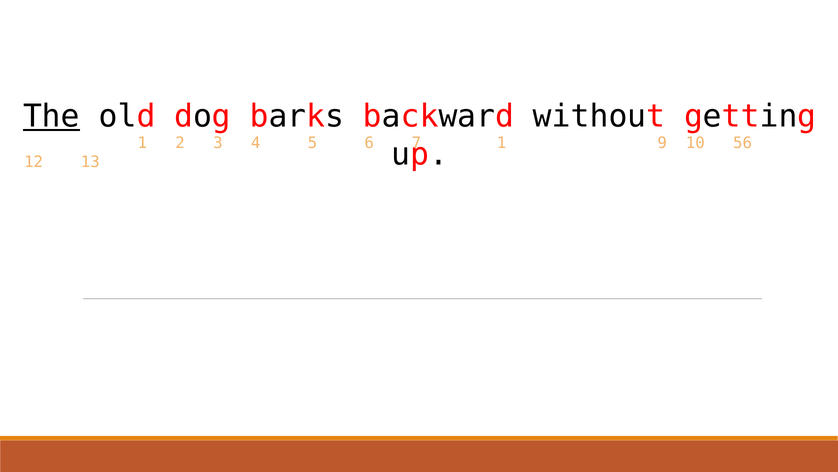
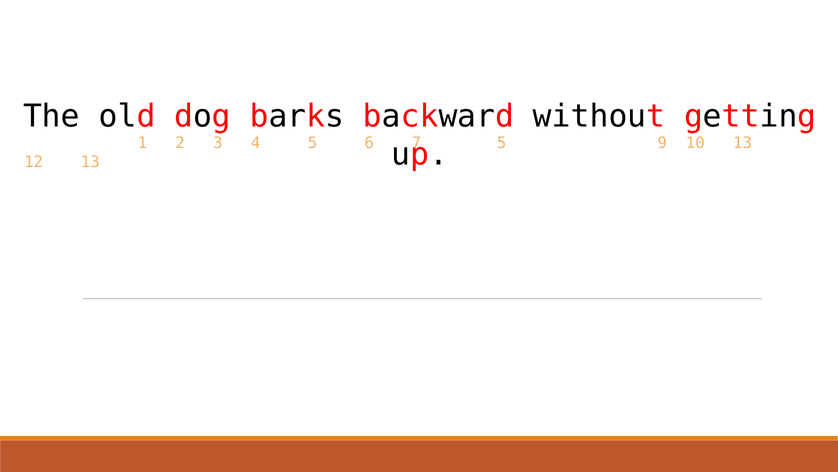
The underline: present -> none (51, 116)
1: 1 -> 5 (502, 143)
10 56: 56 -> 13 (743, 143)
